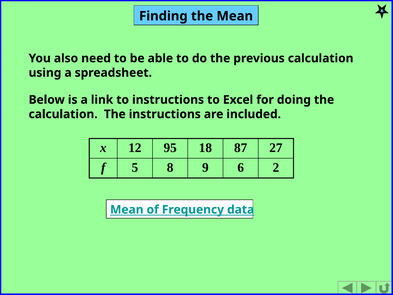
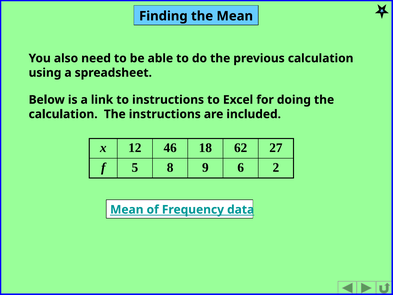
95: 95 -> 46 (170, 148)
87: 87 -> 62 (241, 148)
